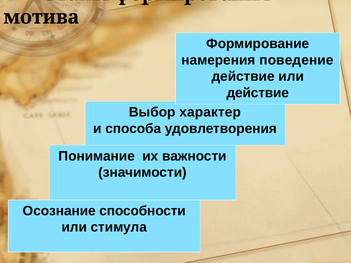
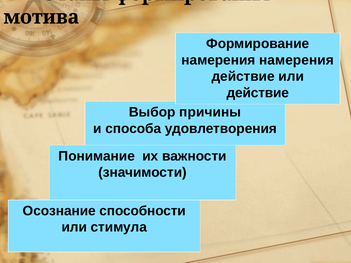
намерения поведение: поведение -> намерения (296, 60)
характер: характер -> причины (210, 112)
